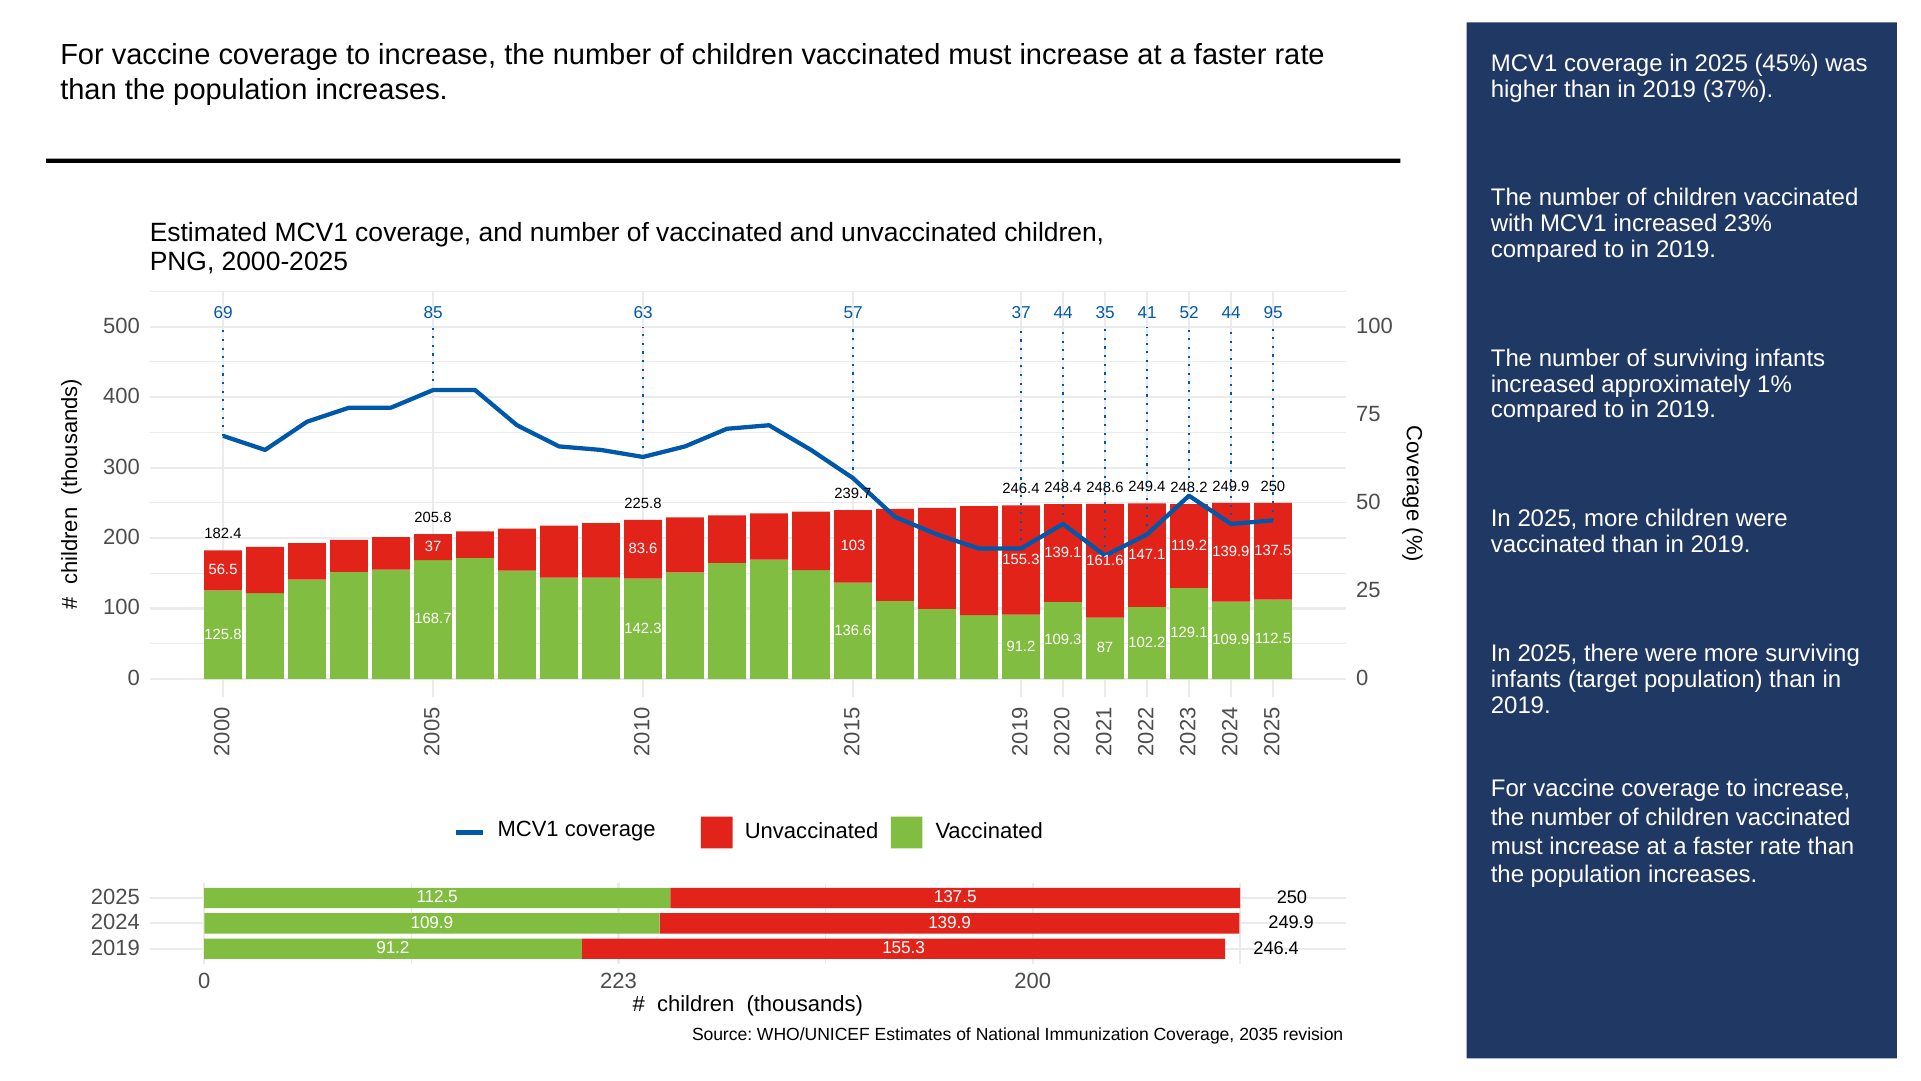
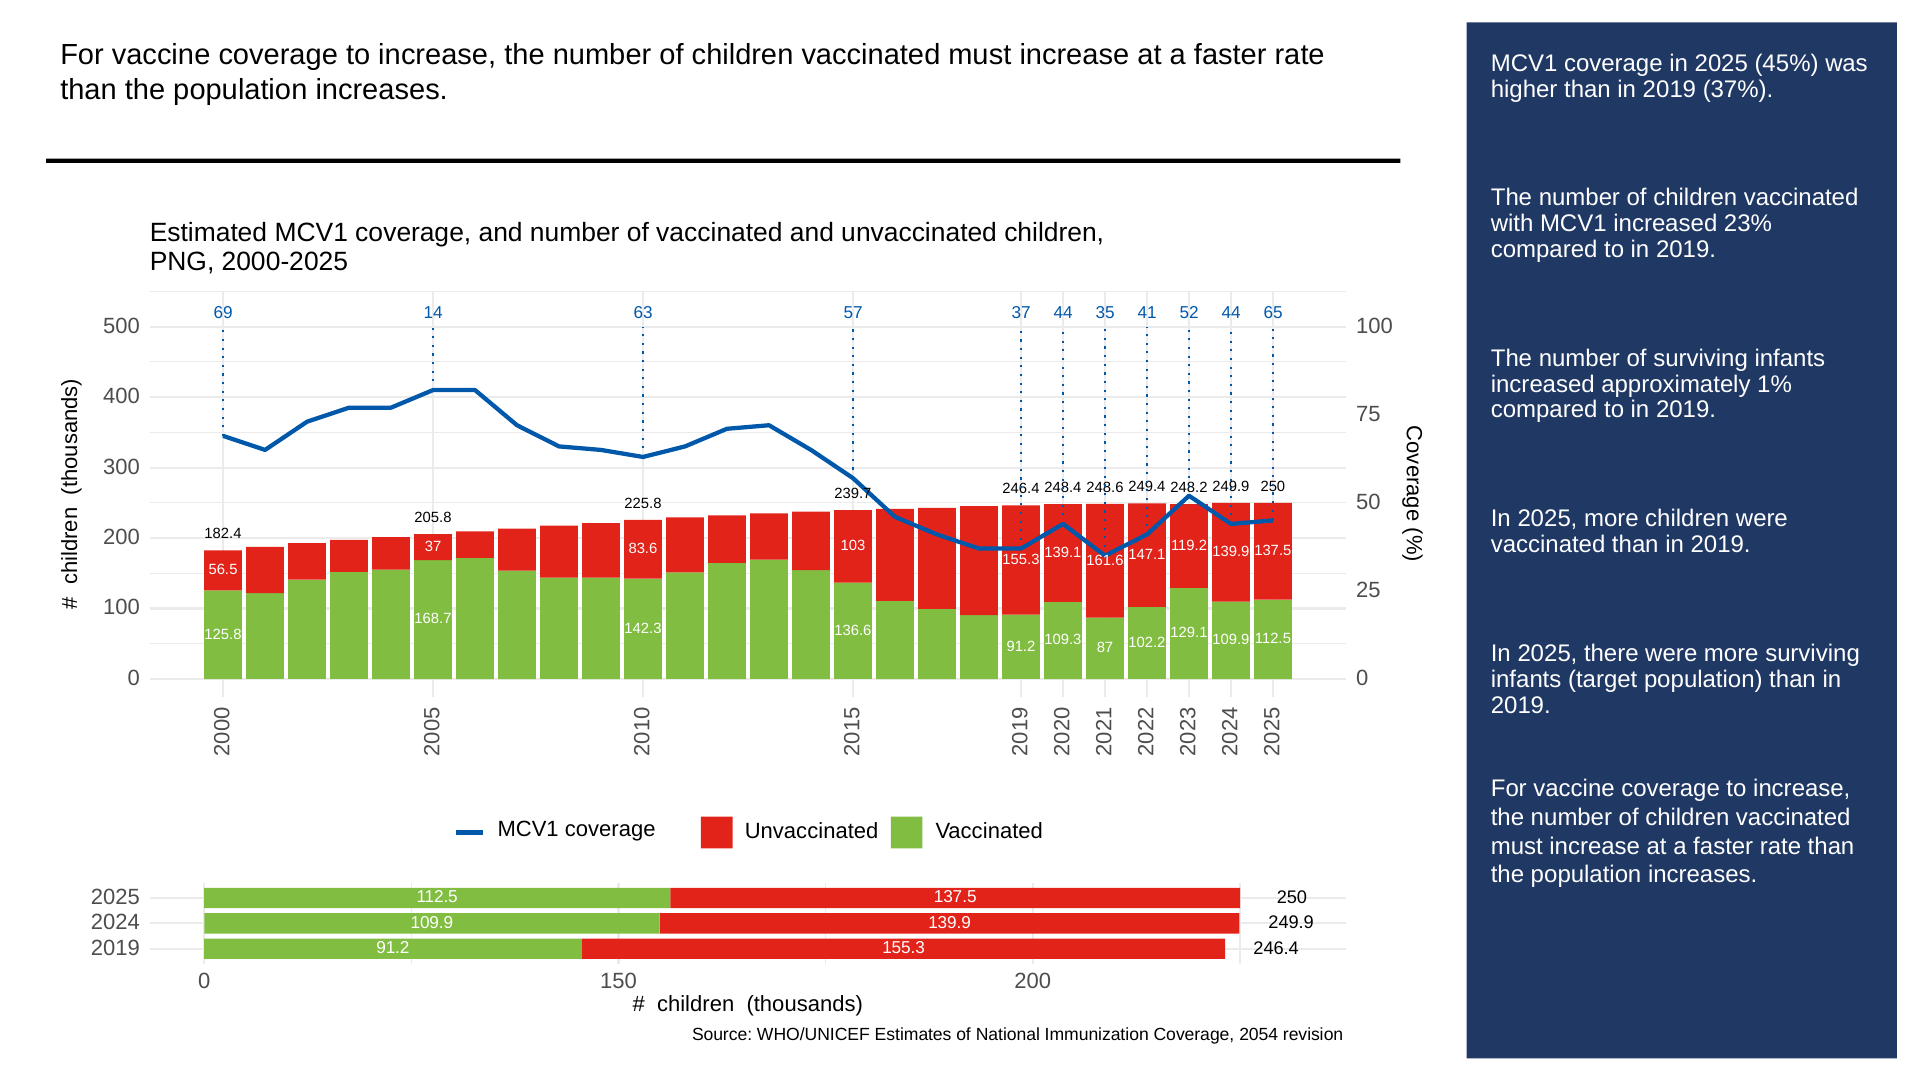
85: 85 -> 14 (433, 313)
95: 95 -> 65 (1273, 313)
223: 223 -> 150 (619, 981)
2035: 2035 -> 2054 (1259, 1035)
